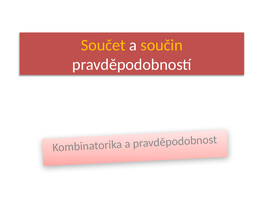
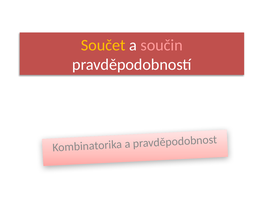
součin colour: yellow -> pink (162, 45)
